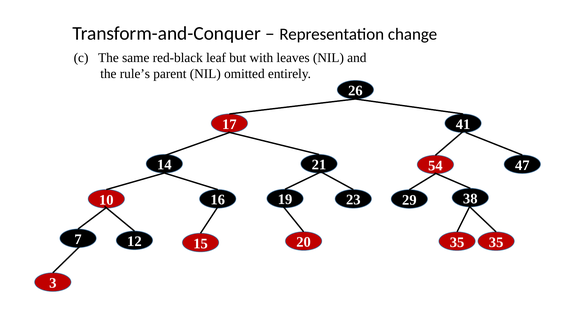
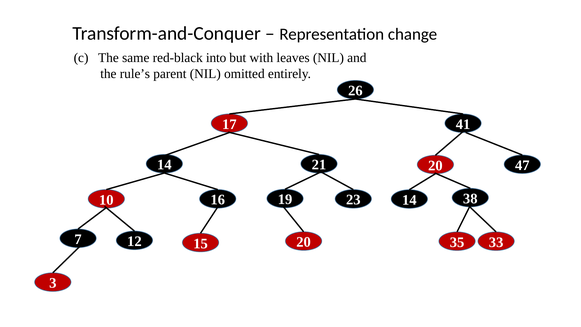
leaf: leaf -> into (216, 58)
21 54: 54 -> 20 (435, 165)
23 29: 29 -> 14 (409, 200)
35 35: 35 -> 33 (496, 242)
